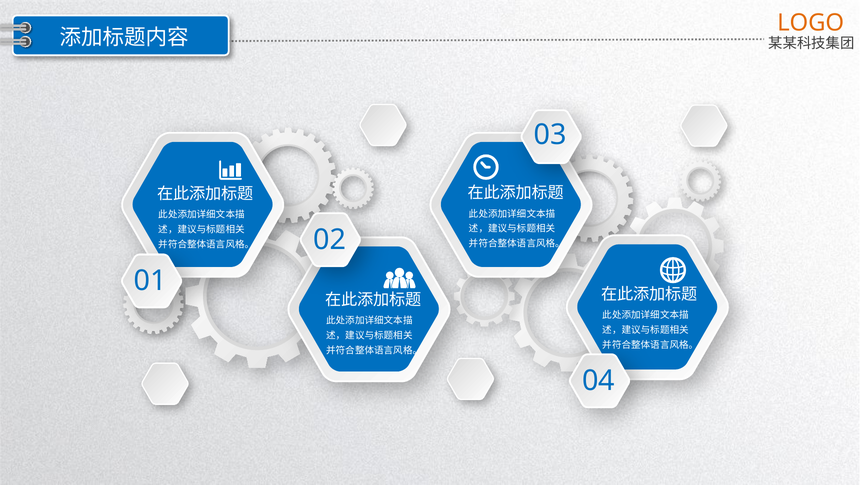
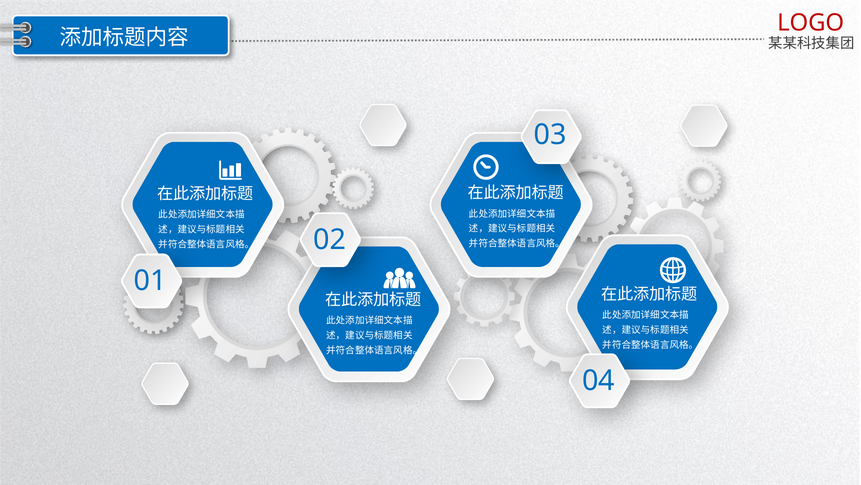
LOGO colour: orange -> red (811, 23)
